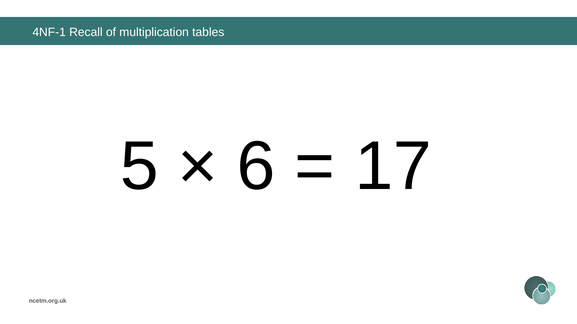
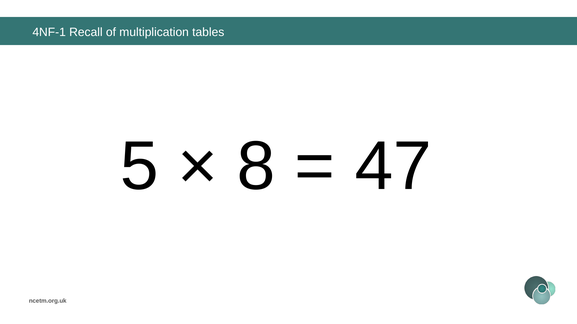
6: 6 -> 8 (256, 167)
17: 17 -> 47 (393, 167)
